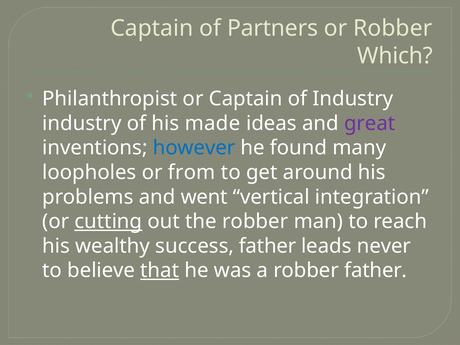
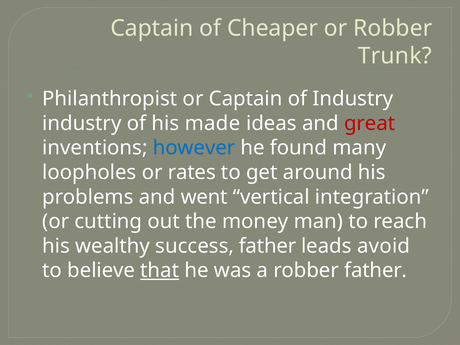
Partners: Partners -> Cheaper (273, 28)
Which: Which -> Trunk (395, 56)
great colour: purple -> red (370, 123)
from: from -> rates (192, 172)
cutting underline: present -> none (108, 221)
the robber: robber -> money (255, 221)
never: never -> avoid (384, 246)
